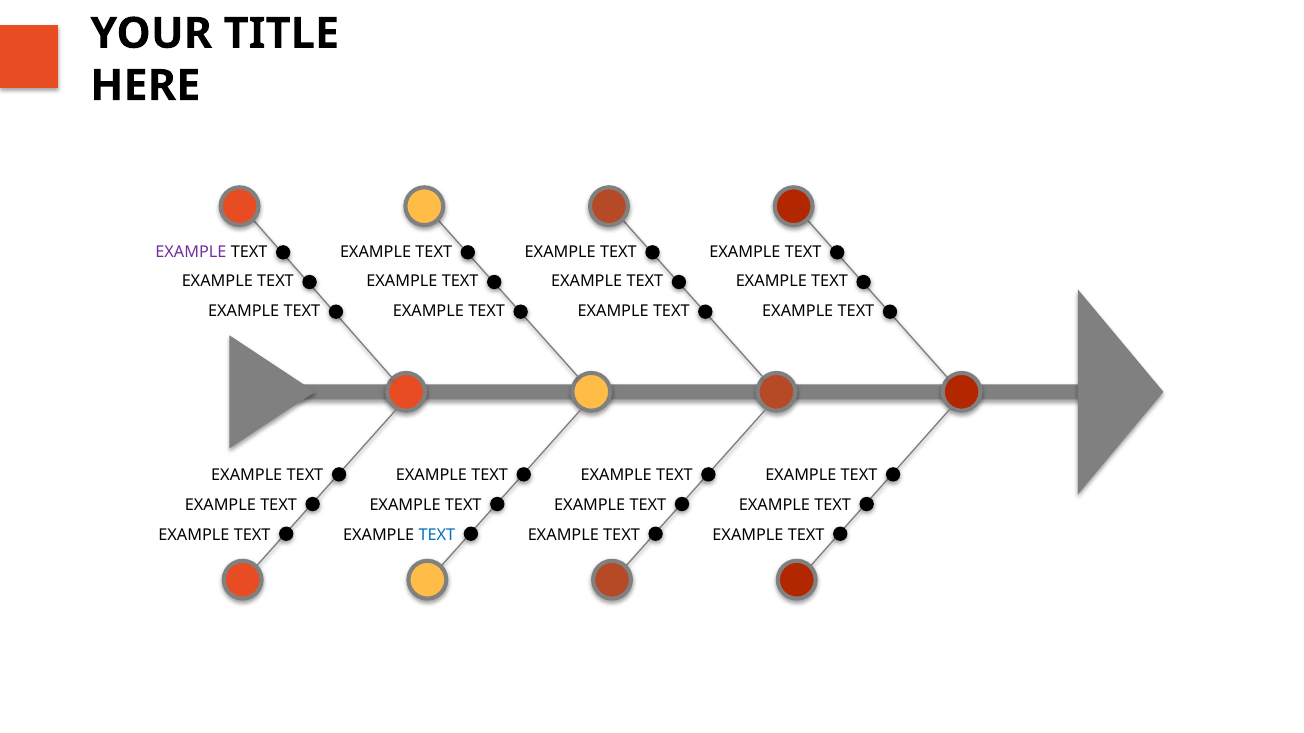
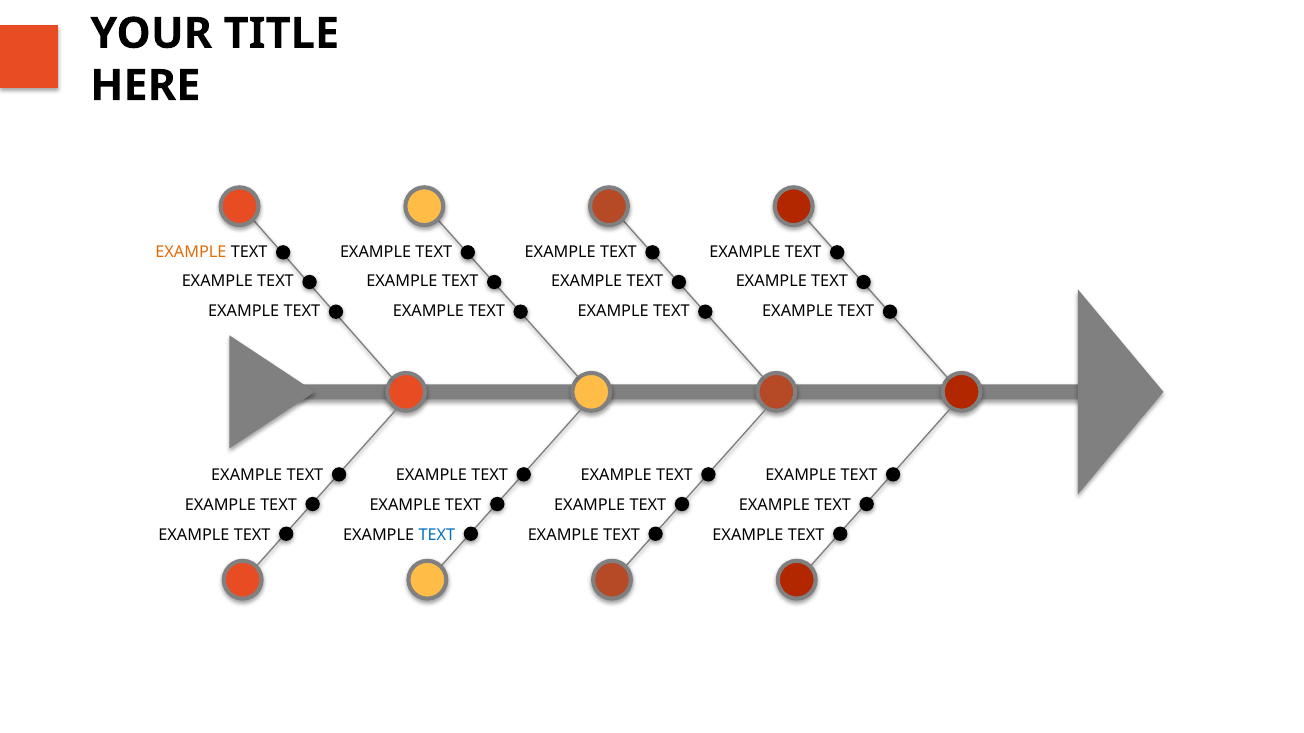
EXAMPLE colour: purple -> orange (191, 252)
